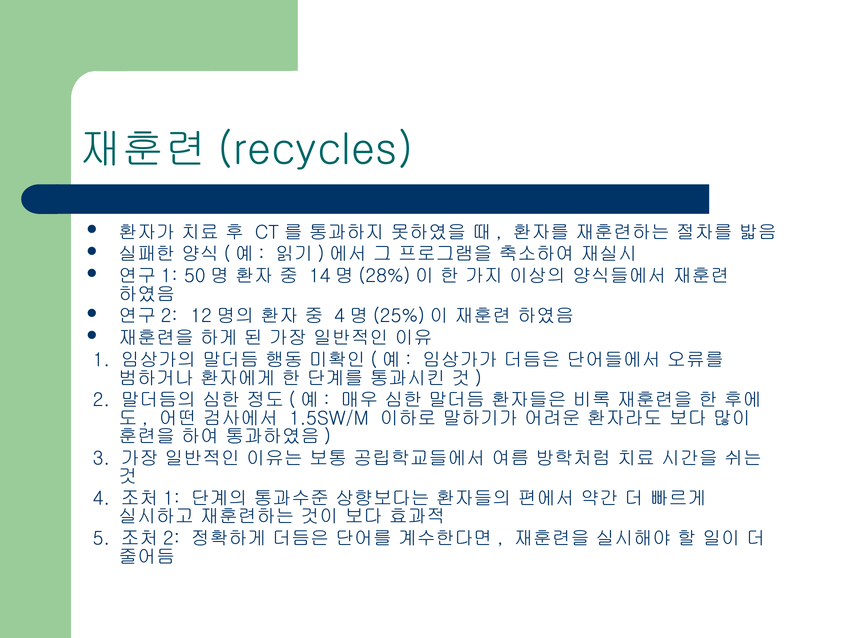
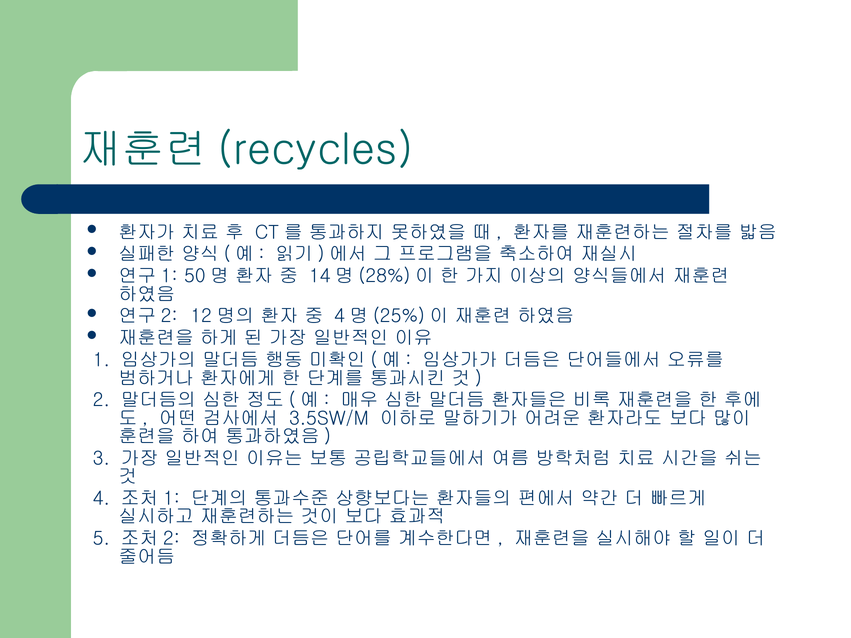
1.5SW/M: 1.5SW/M -> 3.5SW/M (329, 419)
